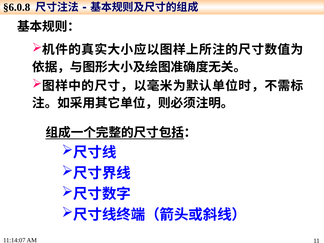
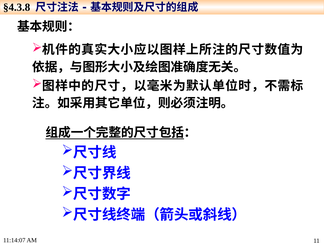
§6.0.8: §6.0.8 -> §4.3.8 (17, 7)
